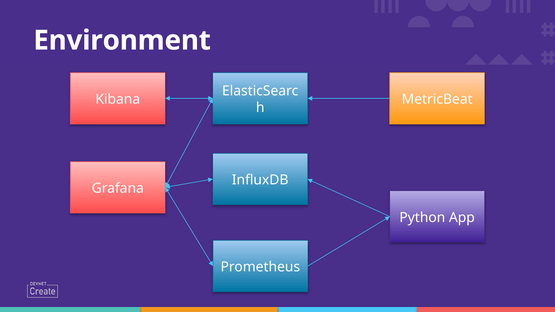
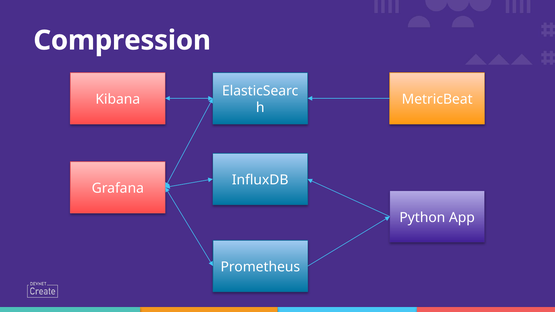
Environment: Environment -> Compression (122, 40)
